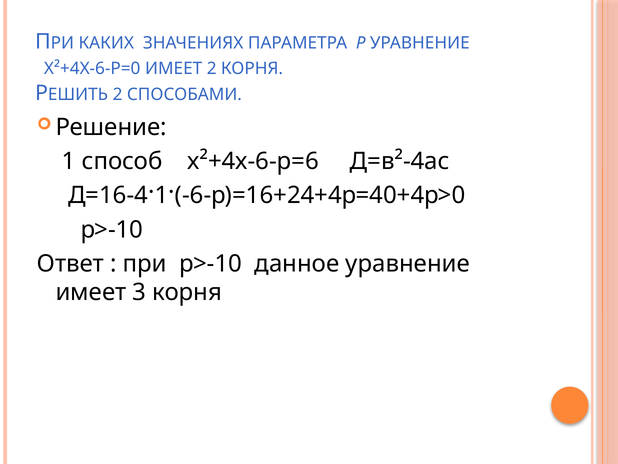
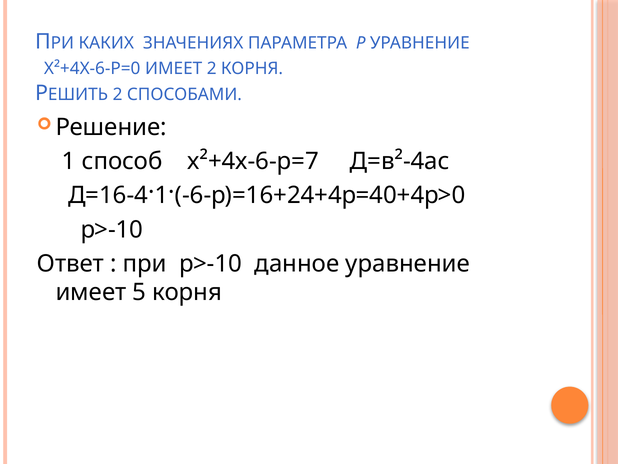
х²+4х-6-р=6: х²+4х-6-р=6 -> х²+4х-6-р=7 (253, 161)
3: 3 -> 5 (139, 292)
